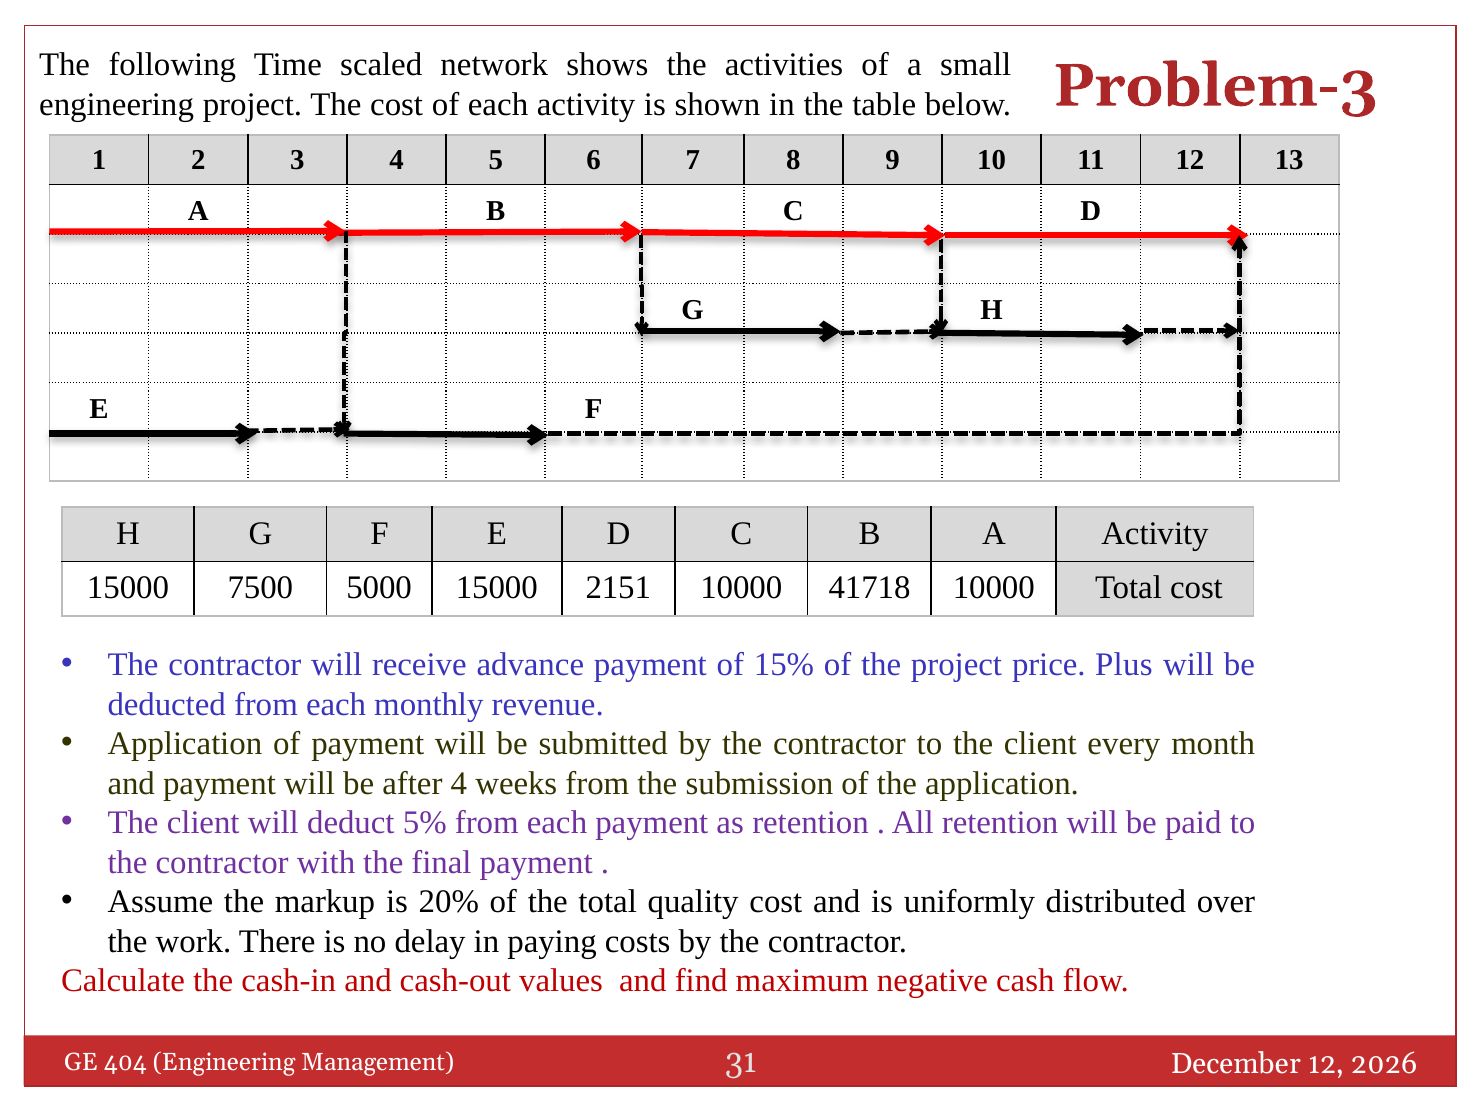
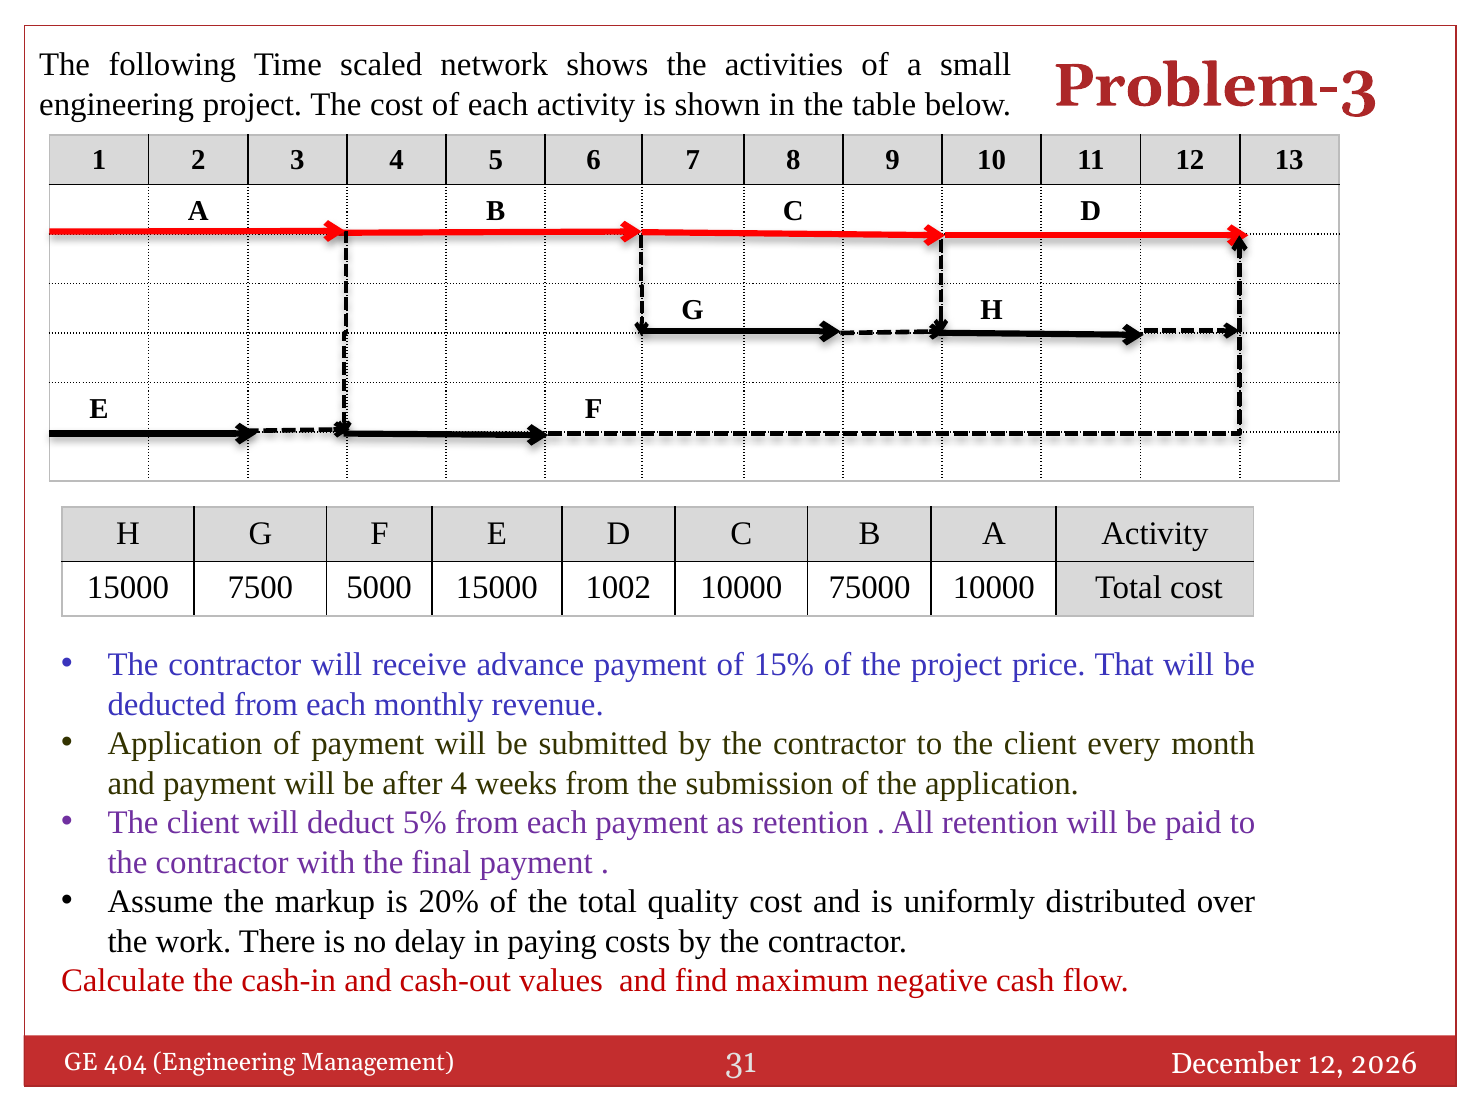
2151: 2151 -> 1002 (618, 588)
41718: 41718 -> 75000 (870, 588)
Plus: Plus -> That (1124, 665)
